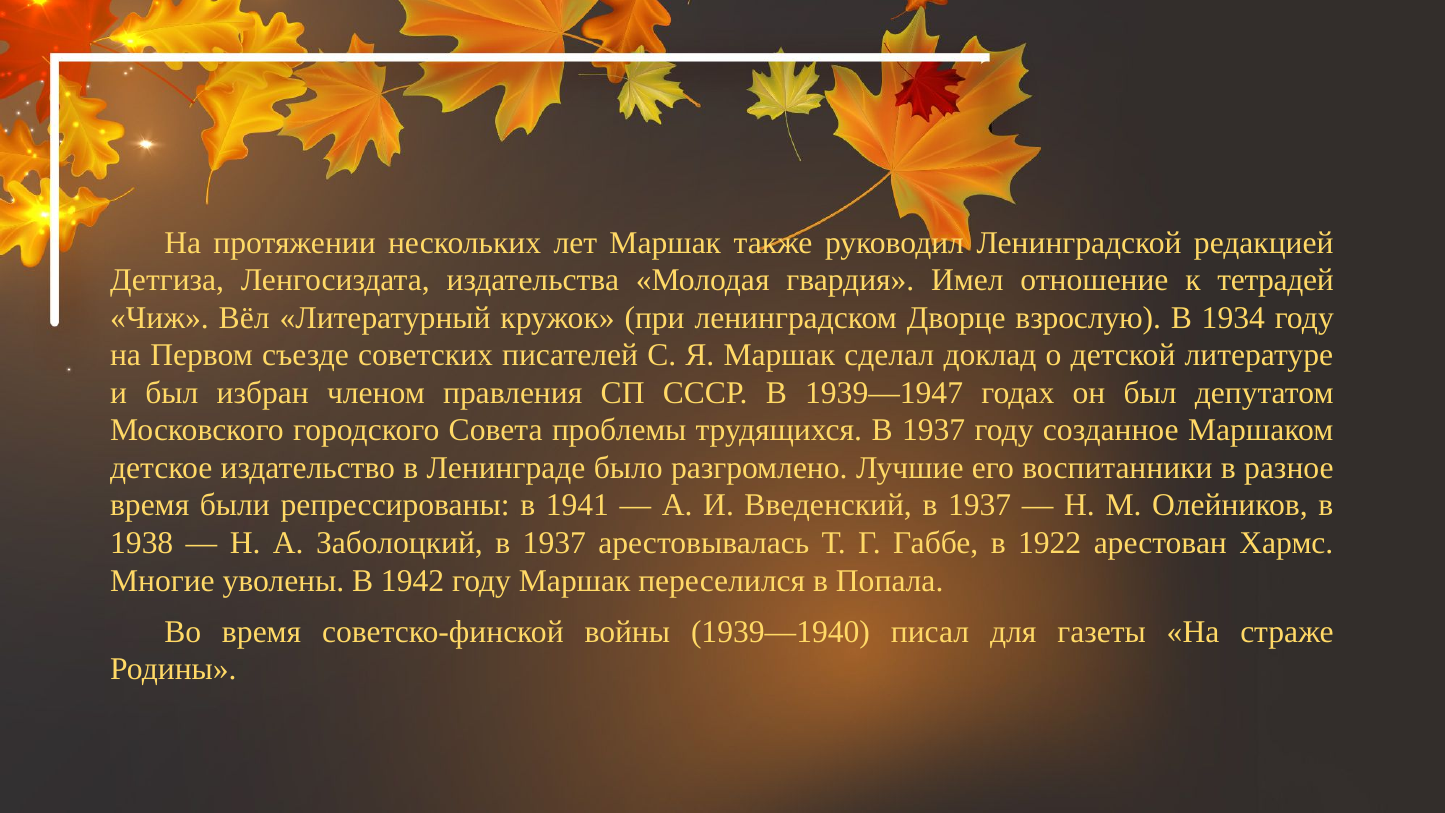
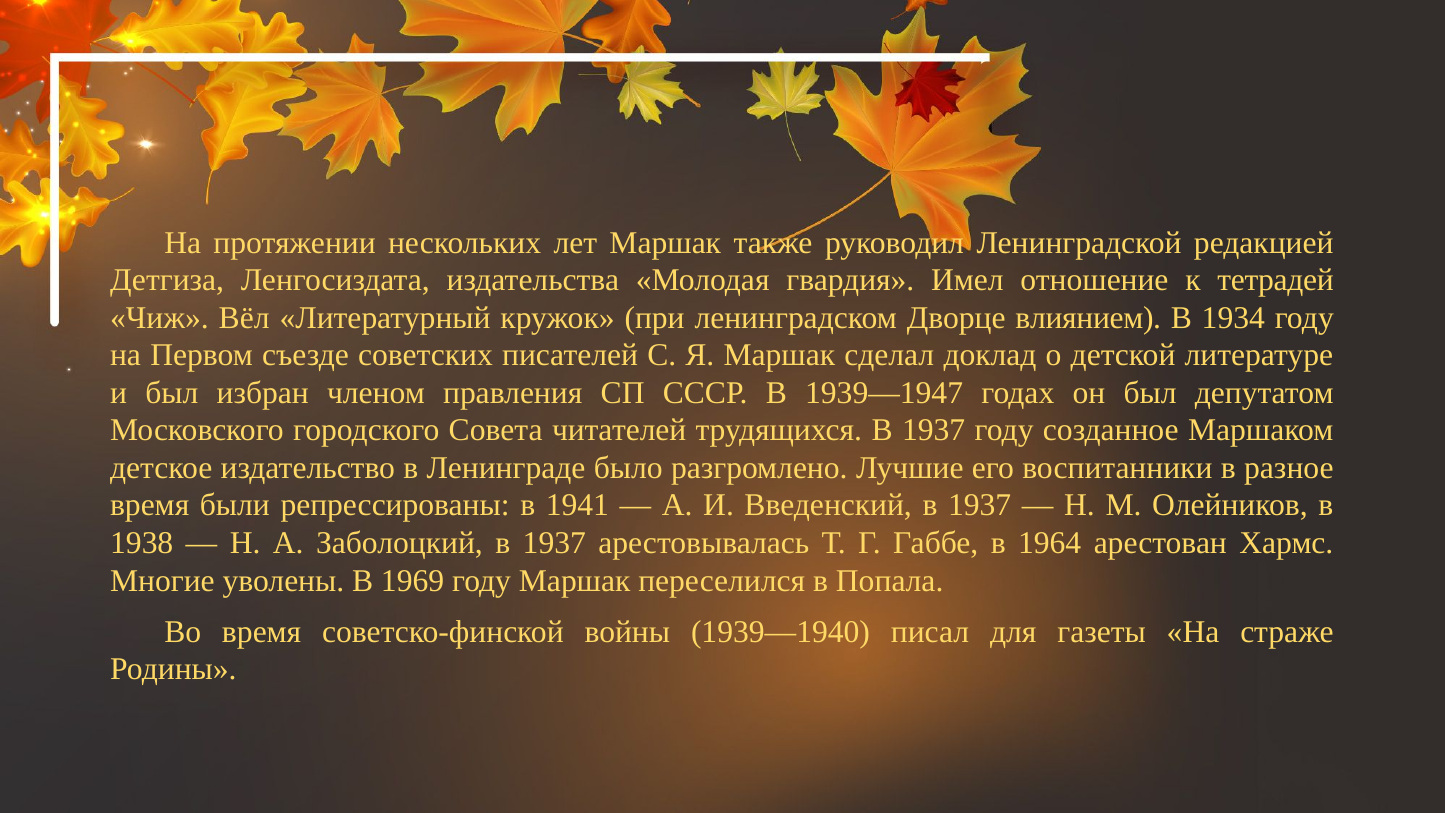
взрослую: взрослую -> влиянием (1088, 318)
проблемы: проблемы -> читателей (619, 430)
1922: 1922 -> 1964 (1050, 543)
1942: 1942 -> 1969 (413, 581)
